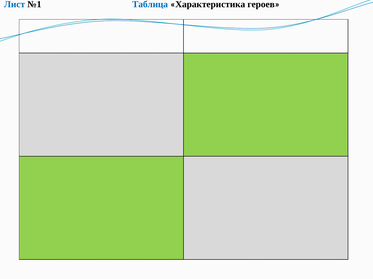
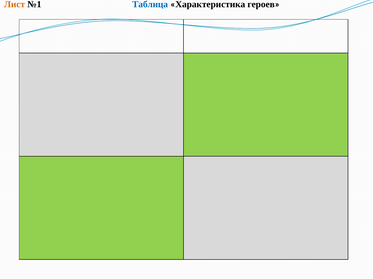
Лист colour: blue -> orange (15, 4)
